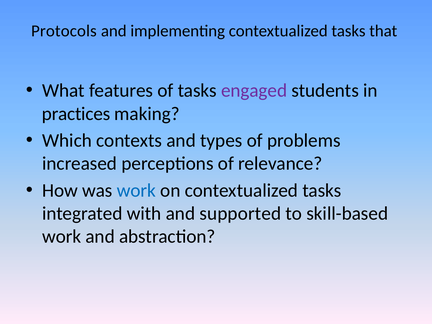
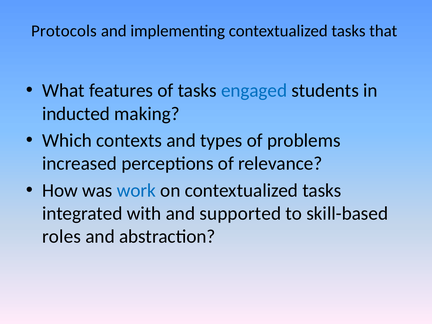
engaged colour: purple -> blue (254, 91)
practices: practices -> inducted (76, 114)
work: work -> roles (62, 237)
